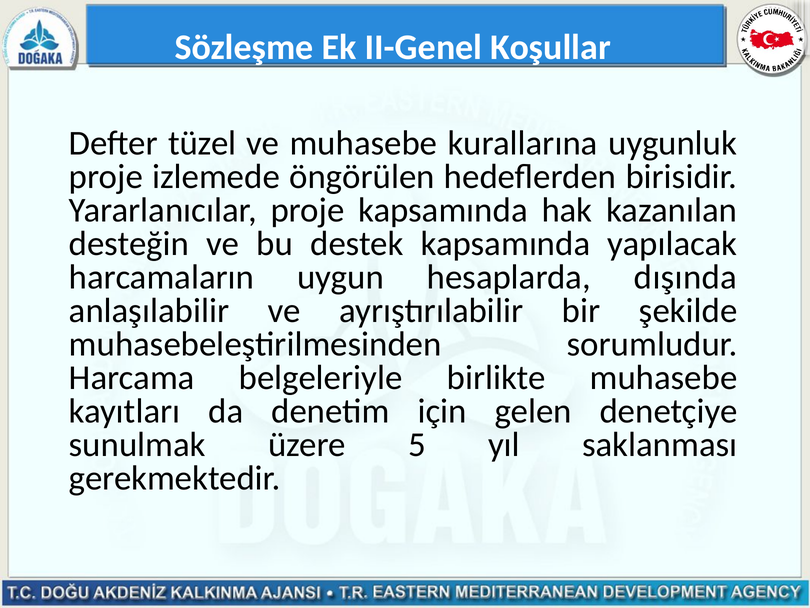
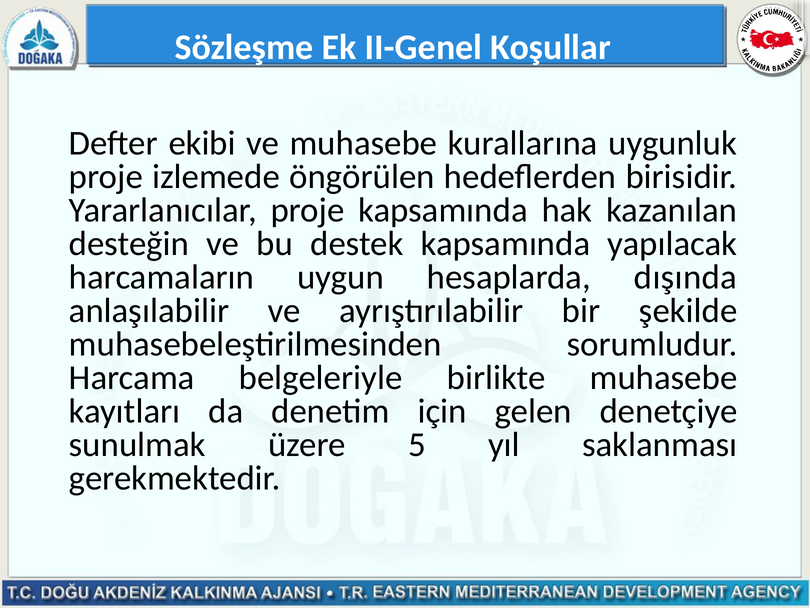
tüzel: tüzel -> ekibi (202, 143)
